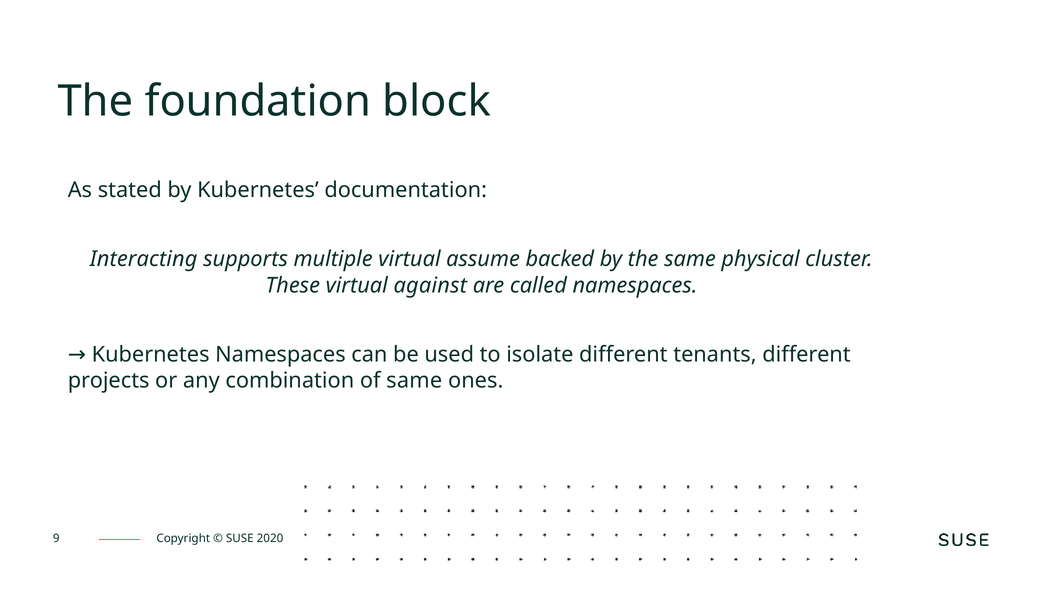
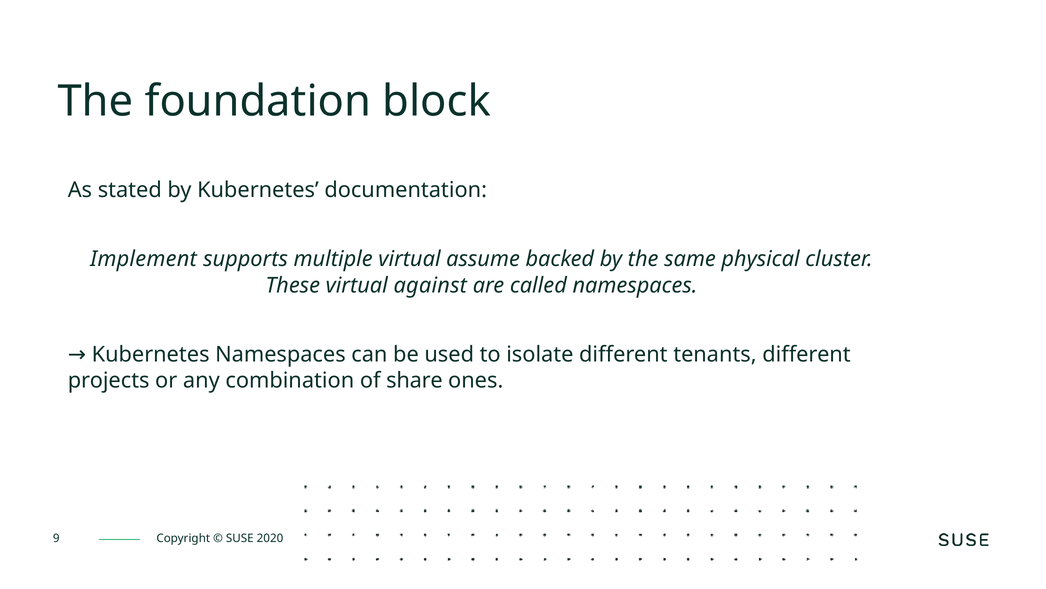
Interacting: Interacting -> Implement (143, 259)
of same: same -> share (414, 381)
